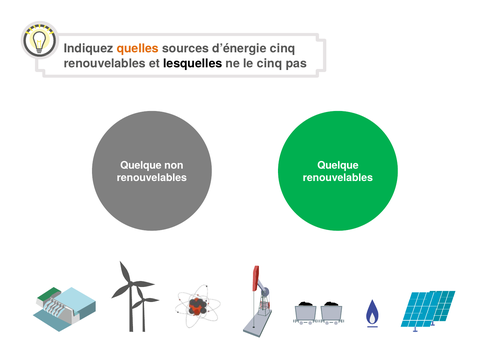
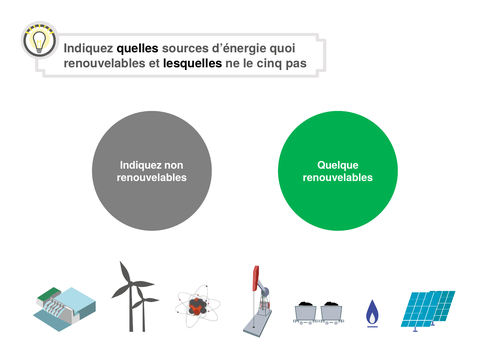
quelles colour: orange -> black (138, 49)
d’énergie cinq: cinq -> quoi (283, 49)
Quelque: Quelque -> Indiquez (141, 165)
